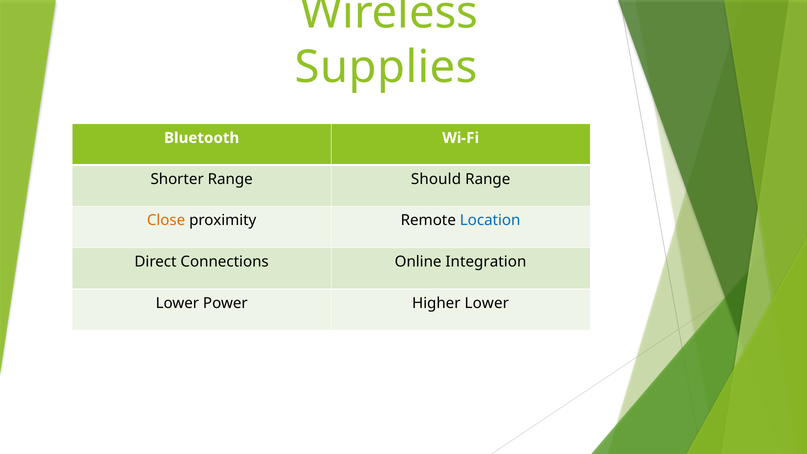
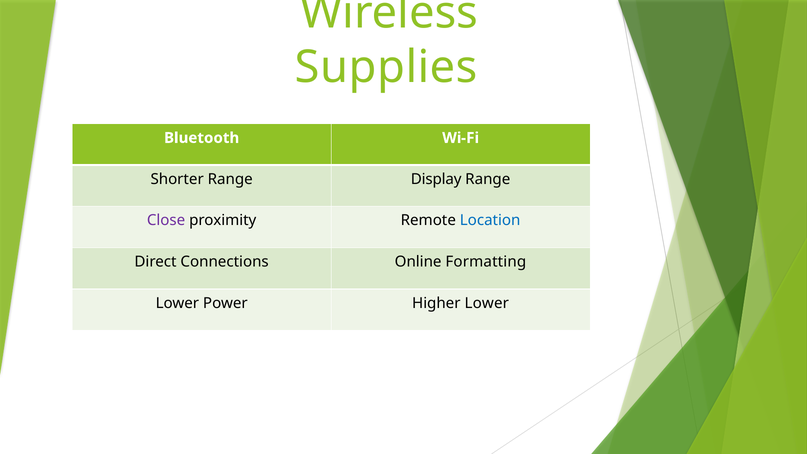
Should: Should -> Display (436, 179)
Close colour: orange -> purple (166, 220)
Integration: Integration -> Formatting (486, 262)
